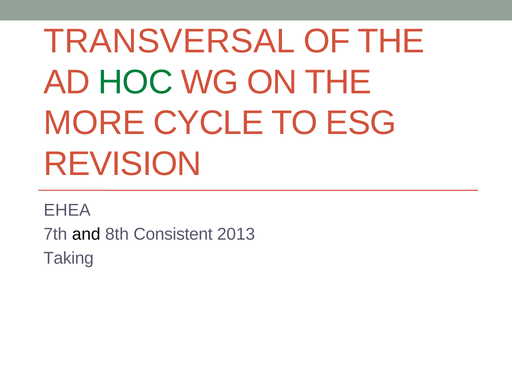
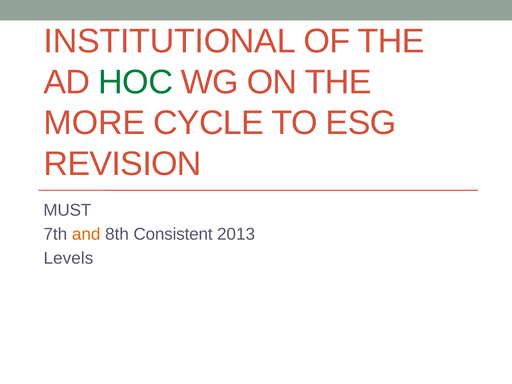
TRANSVERSAL: TRANSVERSAL -> INSTITUTIONAL (170, 41)
EHEA: EHEA -> MUST (67, 210)
and colour: black -> orange (86, 234)
Taking: Taking -> Levels (68, 258)
